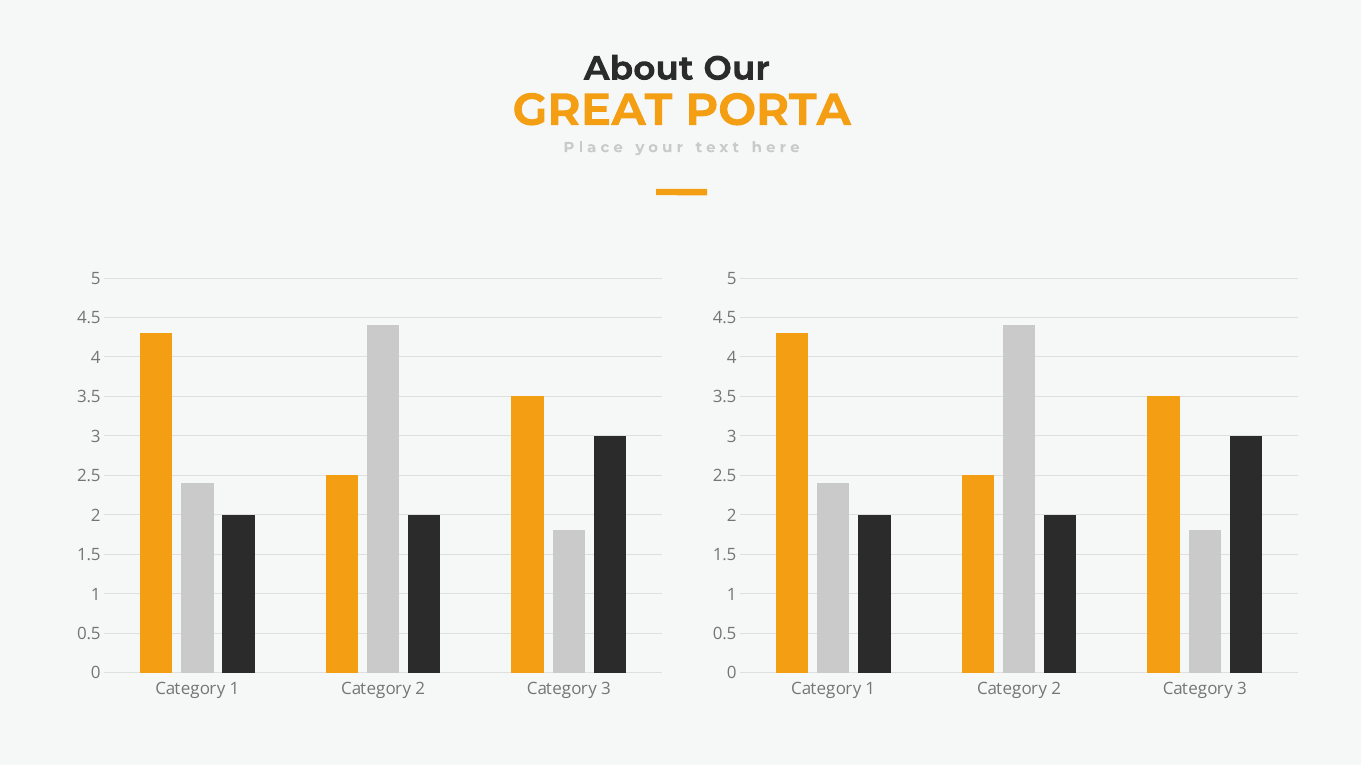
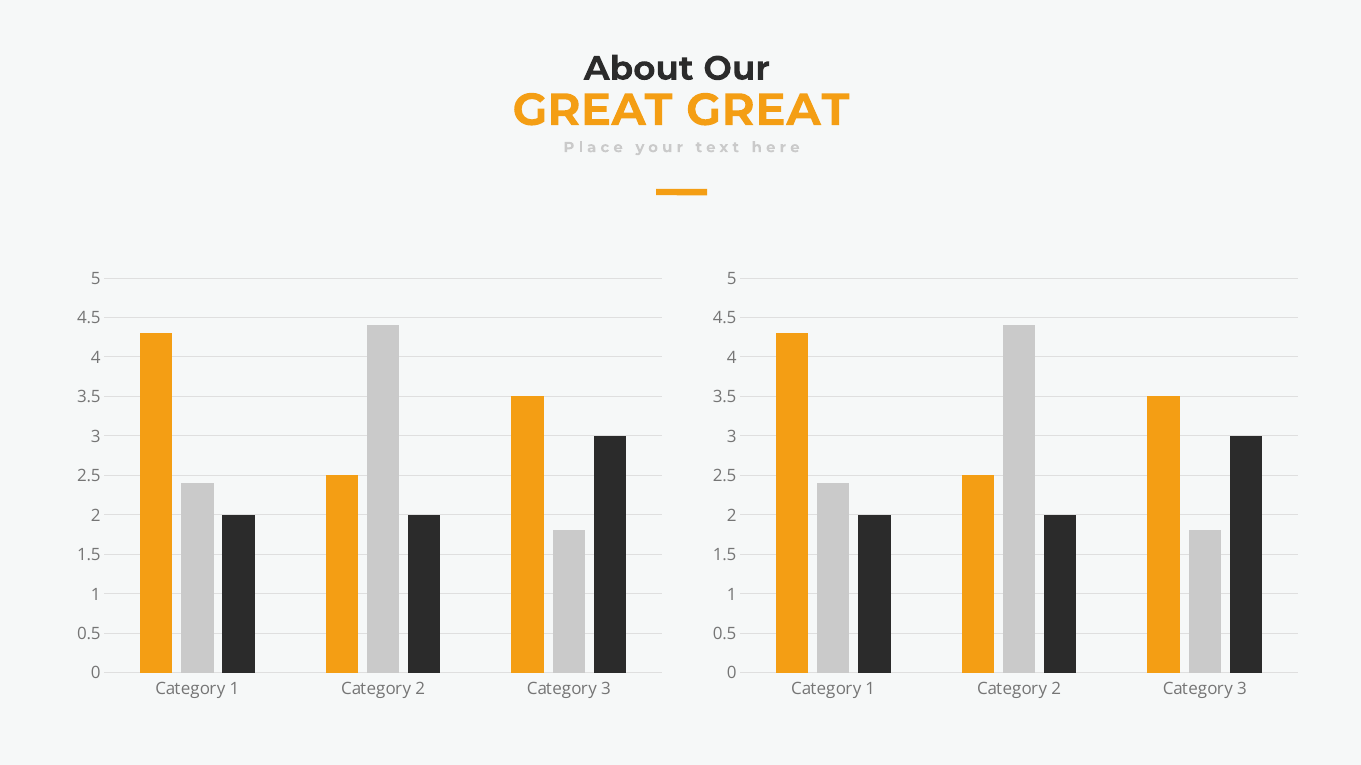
GREAT PORTA: PORTA -> GREAT (768, 110)
